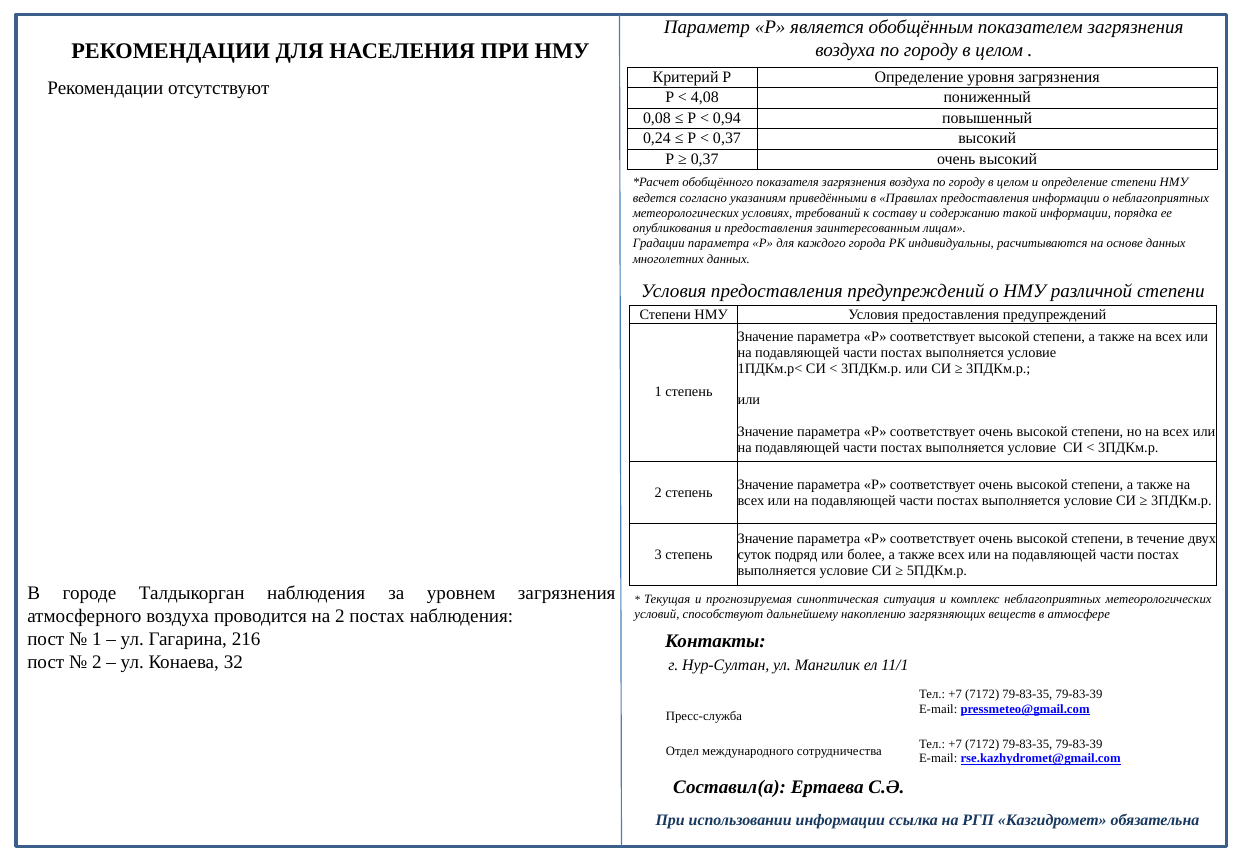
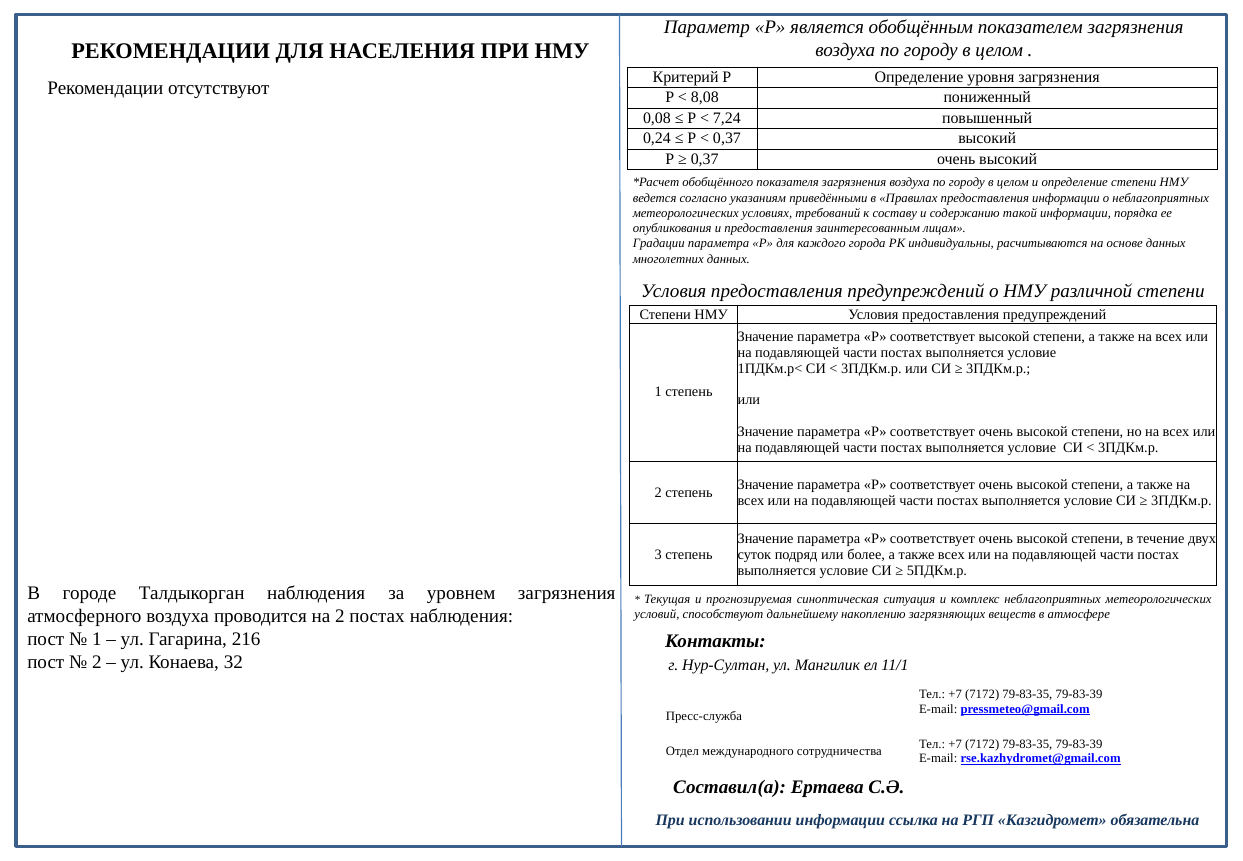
4,08: 4,08 -> 8,08 (705, 97)
0,94: 0,94 -> 7,24 (727, 118)
